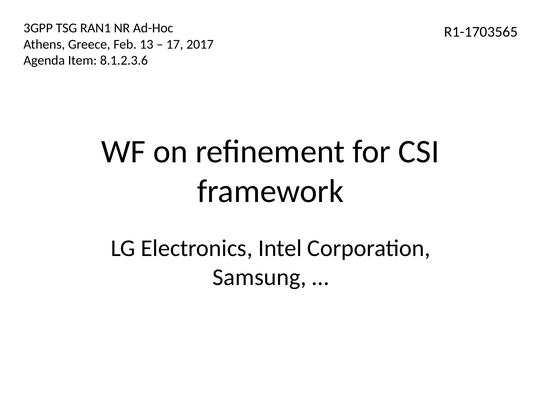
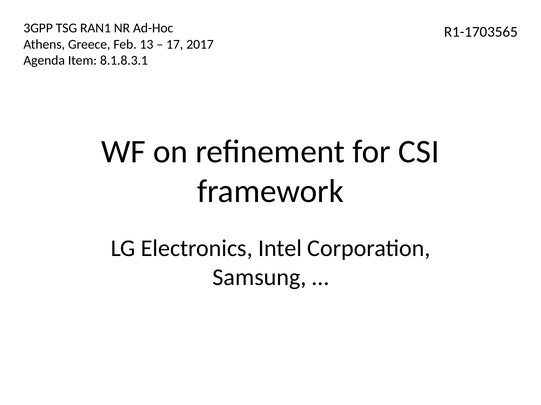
8.1.2.3.6: 8.1.2.3.6 -> 8.1.8.3.1 (124, 61)
